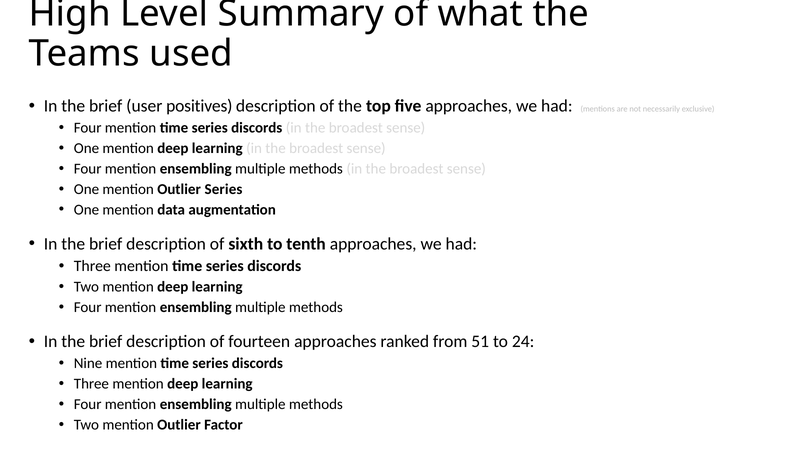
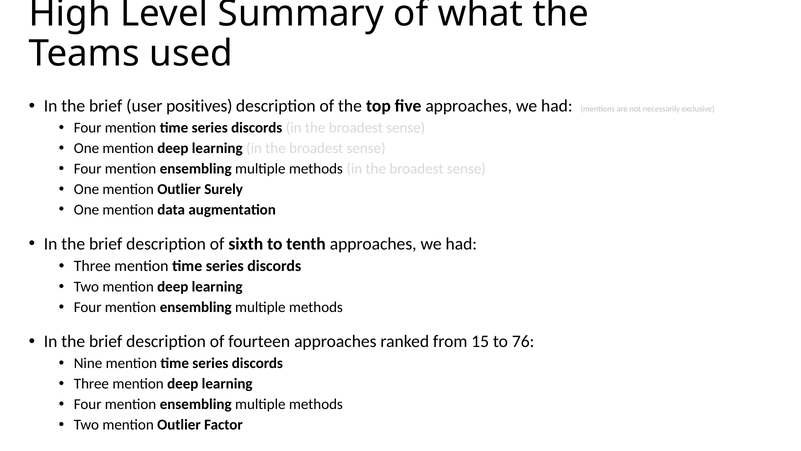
Outlier Series: Series -> Surely (224, 189)
51: 51 -> 15 (480, 341)
24: 24 -> 76 (523, 341)
